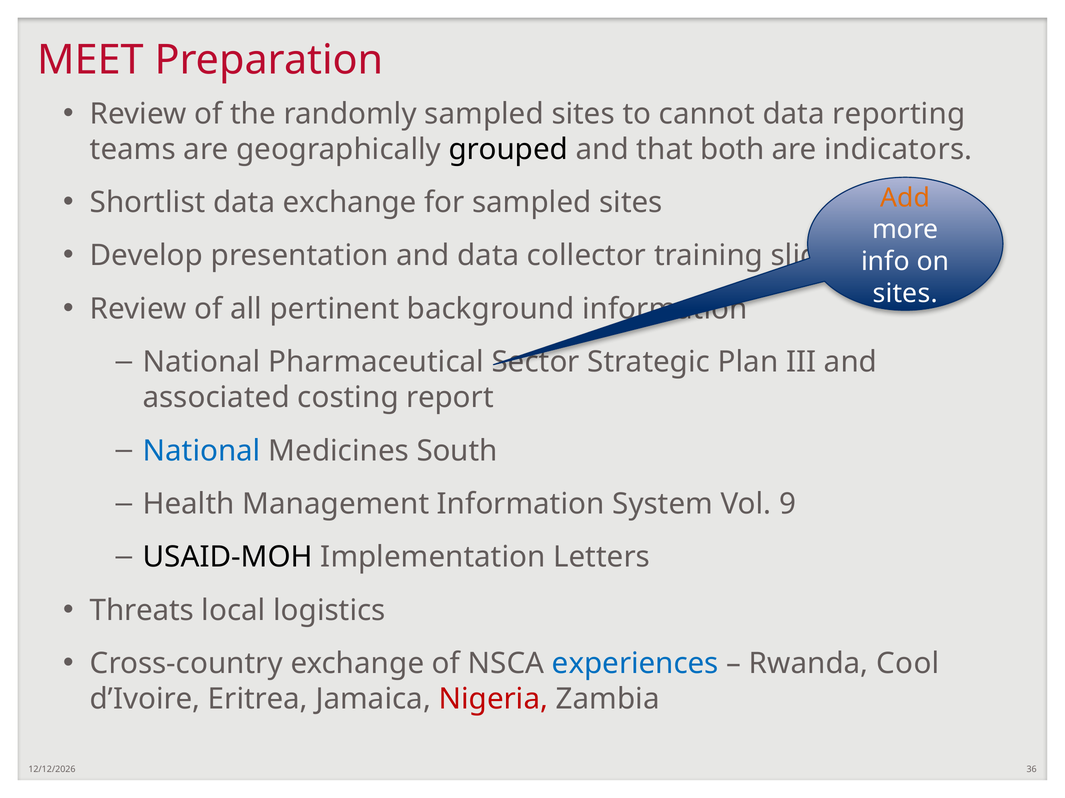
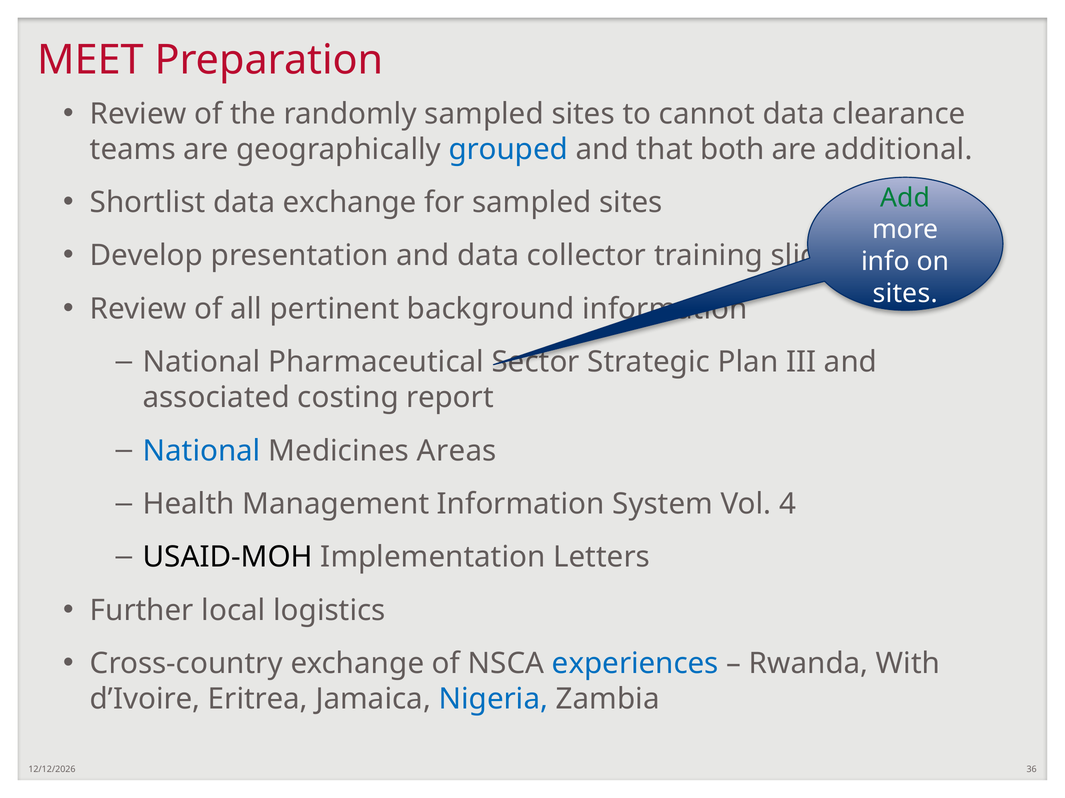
reporting: reporting -> clearance (899, 114)
grouped colour: black -> blue (508, 149)
indicators: indicators -> additional (898, 149)
Add colour: orange -> green (905, 198)
South: South -> Areas (457, 451)
9: 9 -> 4 (787, 504)
Threats: Threats -> Further (142, 611)
Cool: Cool -> With (908, 664)
Nigeria colour: red -> blue (493, 700)
